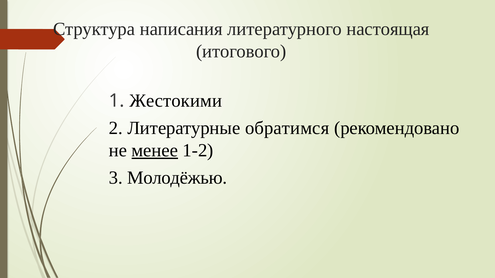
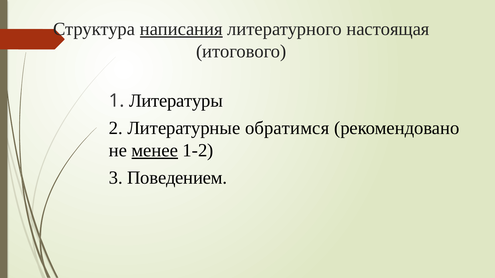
написания underline: none -> present (181, 29)
Жестокими: Жестокими -> Литературы (176, 101)
Молодёжью: Молодёжью -> Поведением (177, 178)
